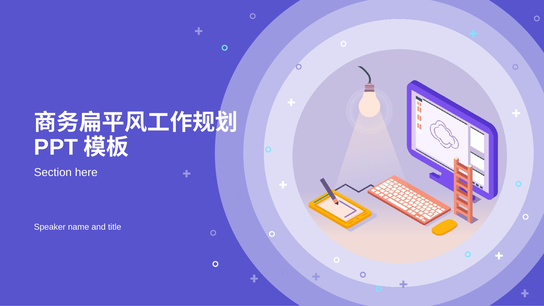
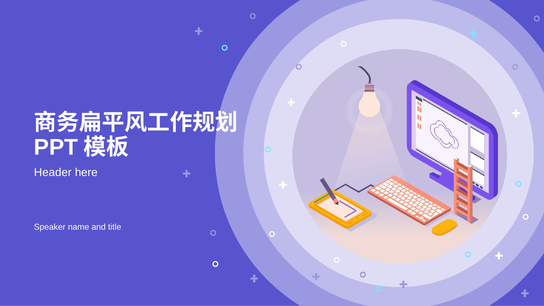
Section: Section -> Header (53, 173)
